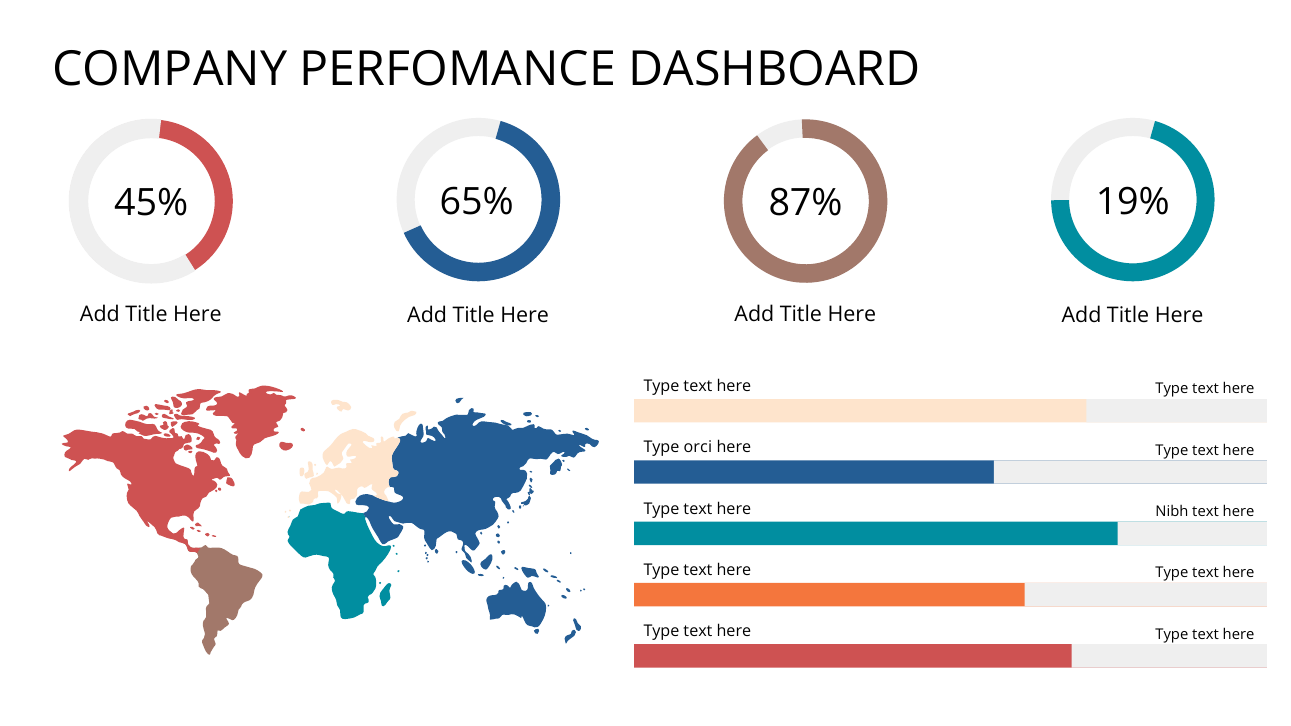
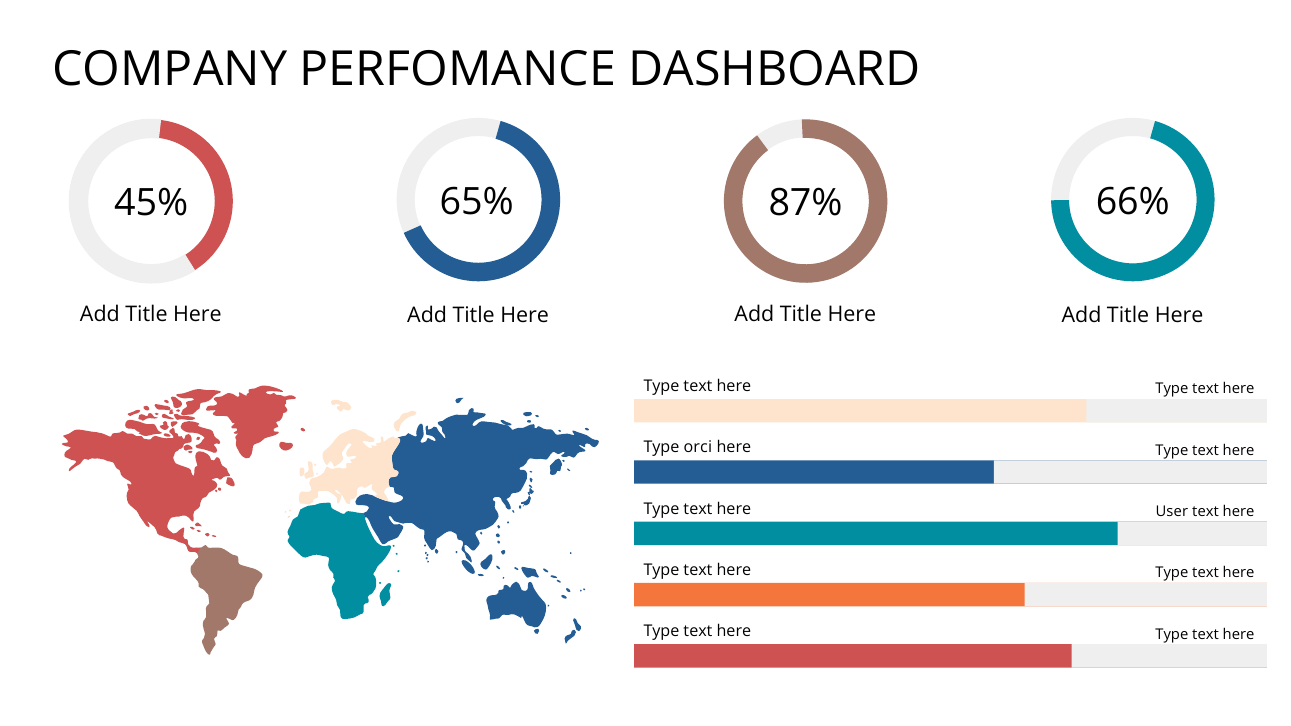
19%: 19% -> 66% (1133, 202)
Nibh: Nibh -> User (1172, 512)
